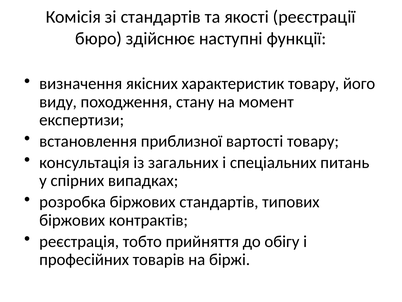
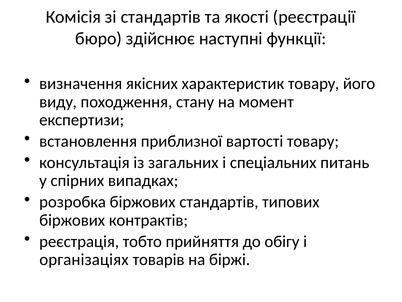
професійних: професійних -> організаціях (84, 259)
